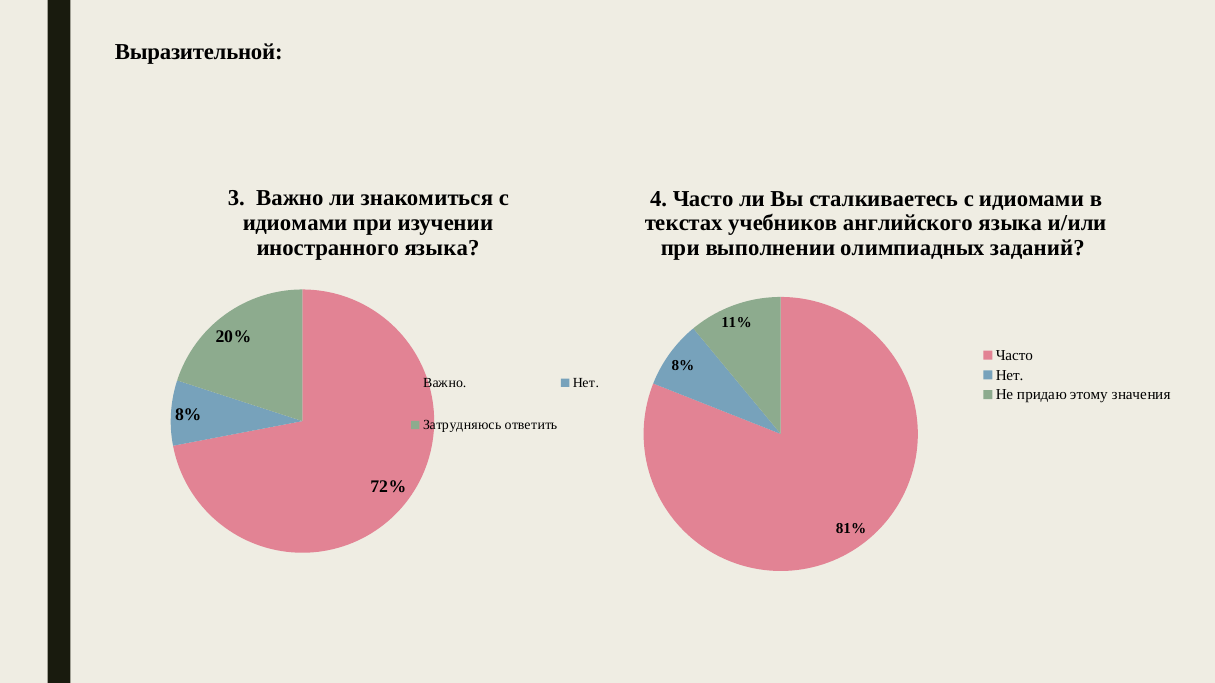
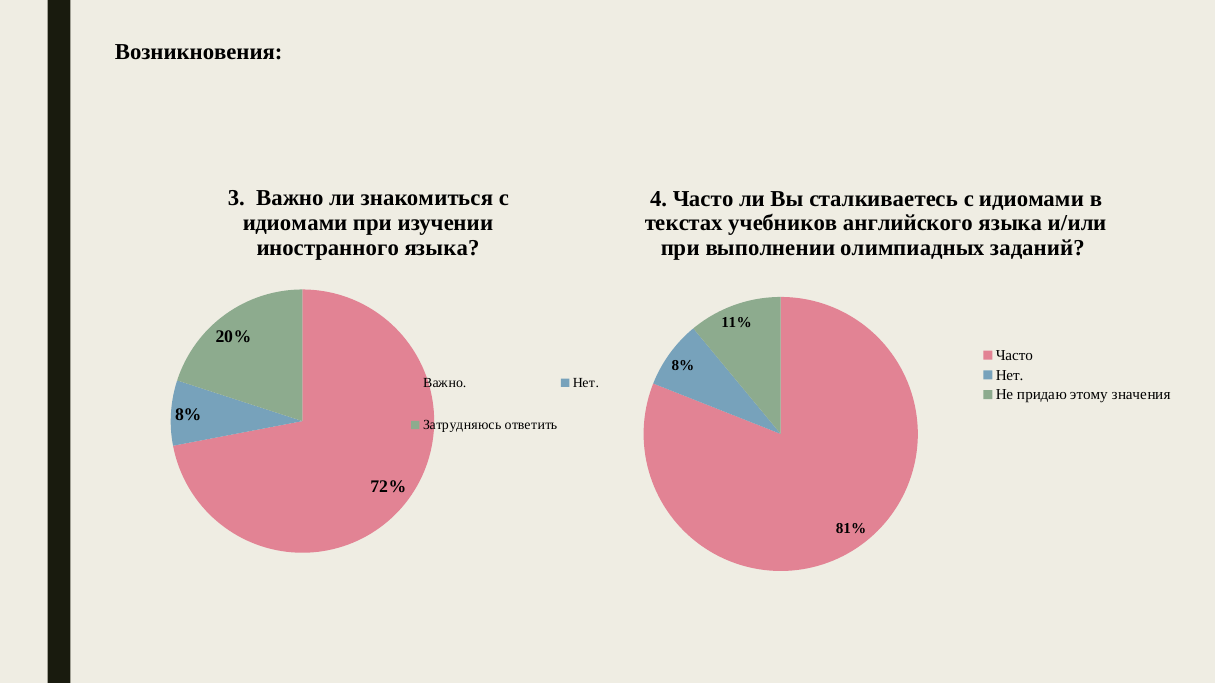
Выразительной: Выразительной -> Возникновения (199, 52)
